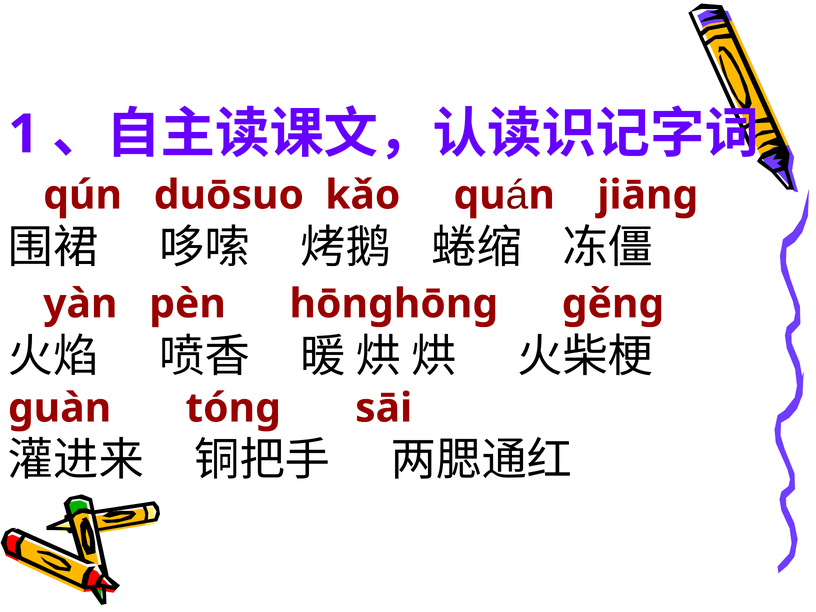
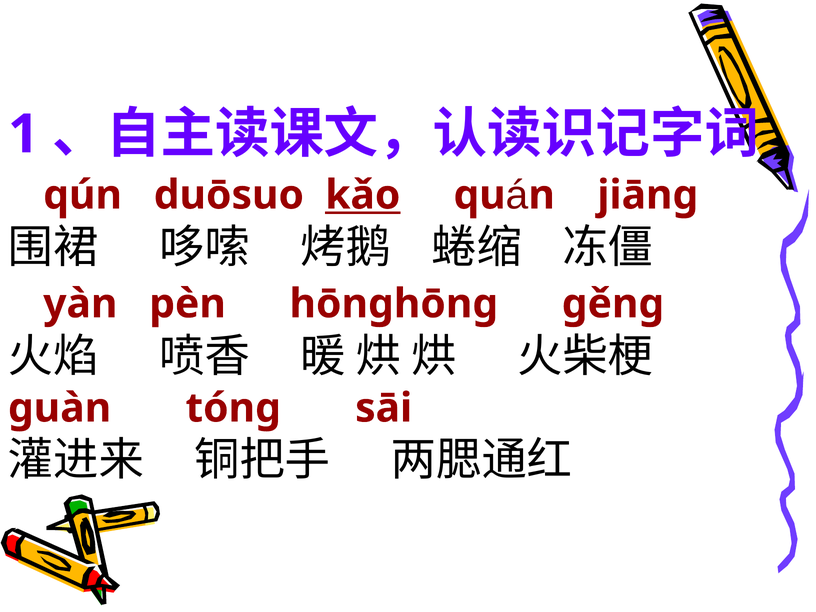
kǎo underline: none -> present (363, 195)
